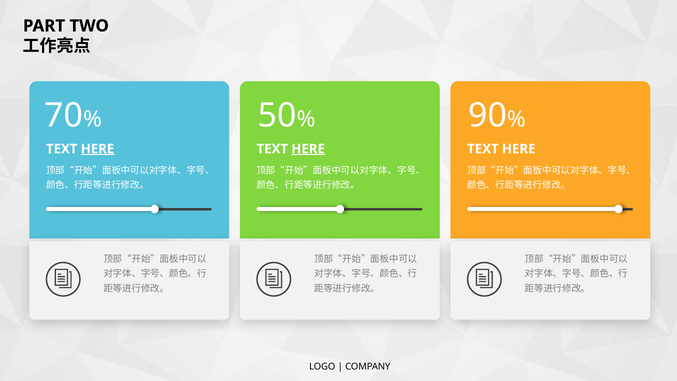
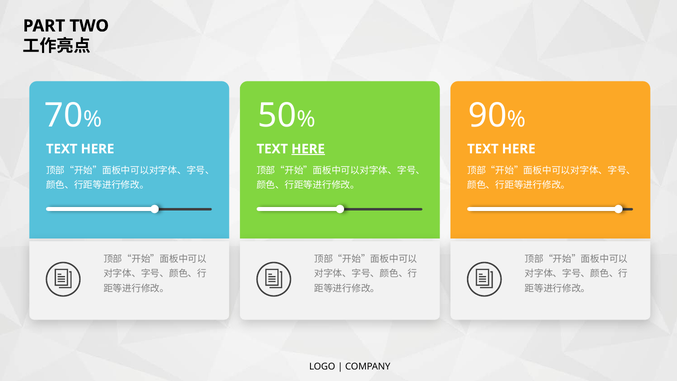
HERE underline: present -> none (98, 149)
